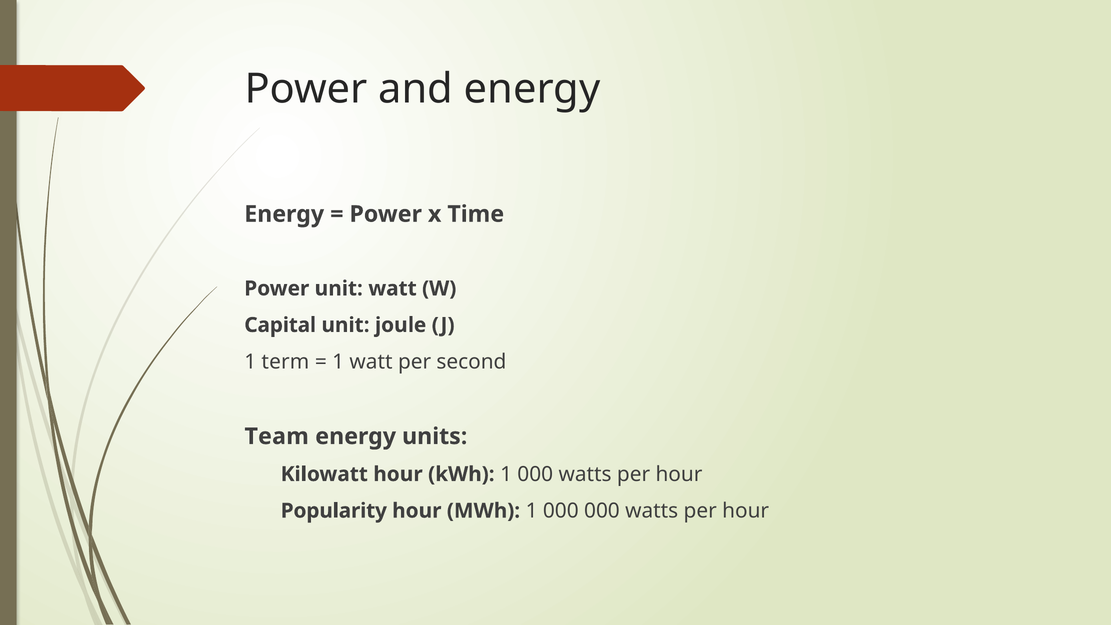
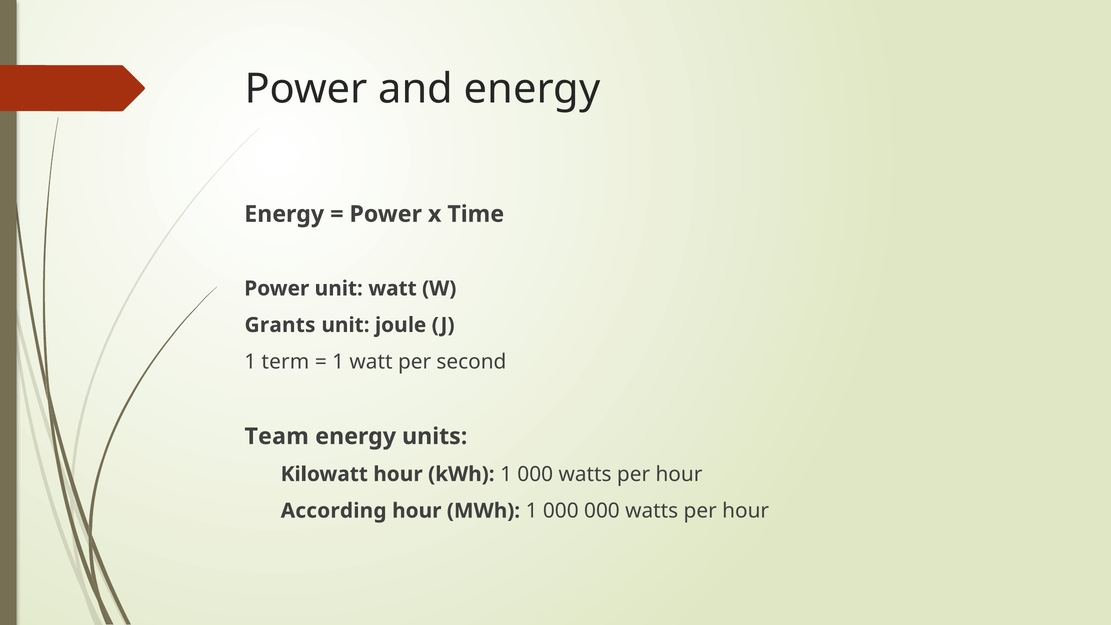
Capital: Capital -> Grants (280, 325)
Popularity: Popularity -> According (334, 511)
